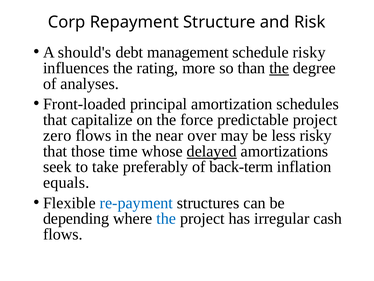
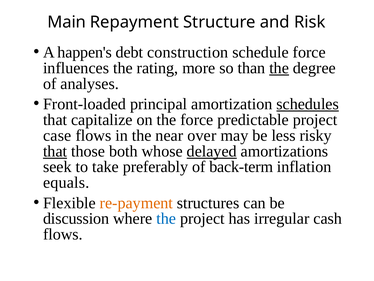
Corp: Corp -> Main (67, 22)
should's: should's -> happen's (85, 52)
management: management -> construction (188, 52)
schedule risky: risky -> force (309, 52)
schedules underline: none -> present (308, 104)
zero: zero -> case (57, 135)
that underline: none -> present (55, 151)
time: time -> both (123, 151)
re-payment colour: blue -> orange (136, 203)
depending: depending -> discussion (76, 218)
